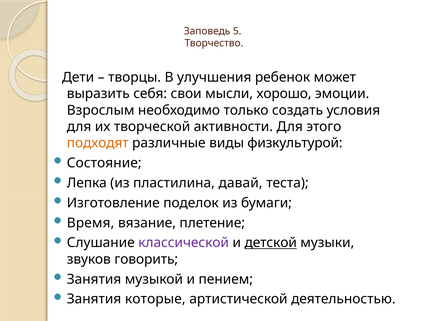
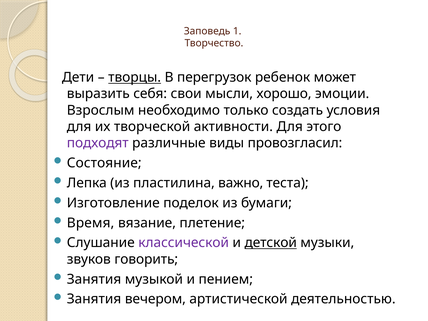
5: 5 -> 1 (237, 31)
творцы underline: none -> present (135, 77)
улучшения: улучшения -> перегрузок (214, 77)
подходят colour: orange -> purple (98, 143)
физкультурой: физкультурой -> провозгласил (295, 143)
давай: давай -> важно (241, 183)
которые: которые -> вечером (155, 299)
